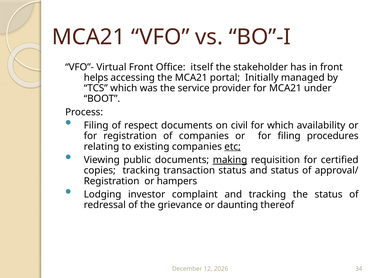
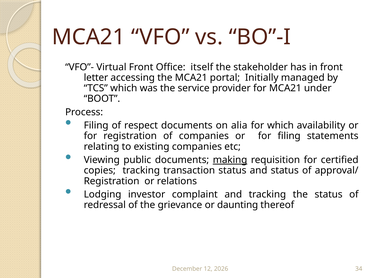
helps: helps -> letter (96, 78)
civil: civil -> alia (239, 126)
procedures: procedures -> statements (333, 136)
etc underline: present -> none (233, 147)
hampers: hampers -> relations (177, 181)
